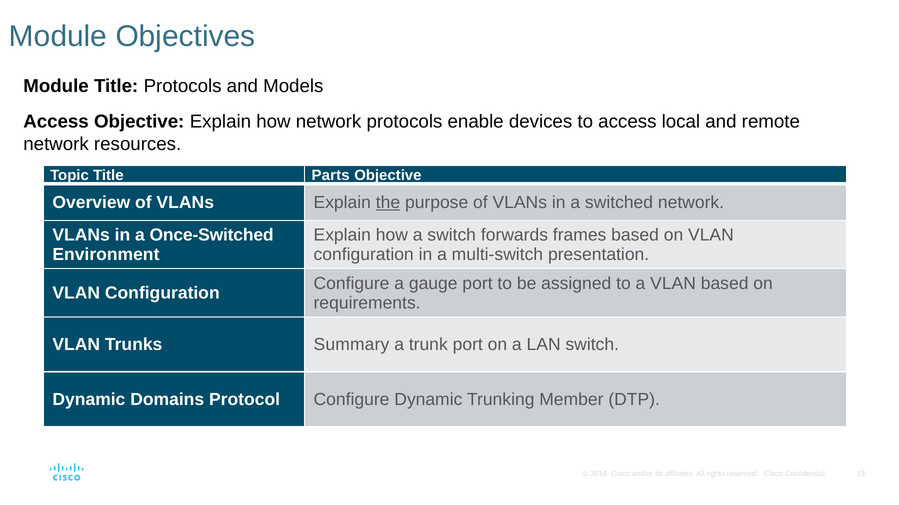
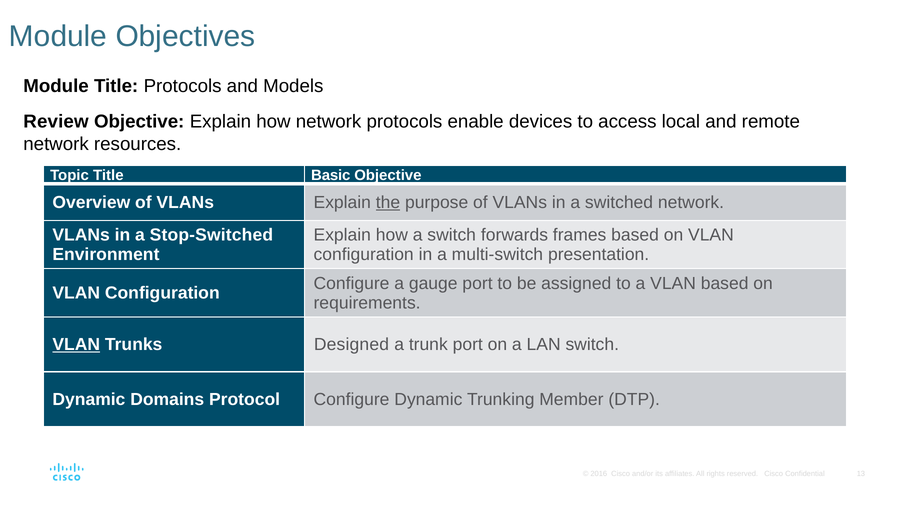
Access: Access -> Review (56, 122)
Parts: Parts -> Basic (331, 176)
Once-Switched: Once-Switched -> Stop-Switched (211, 235)
VLAN underline: none -> present (76, 345)
Summary: Summary -> Designed (351, 345)
